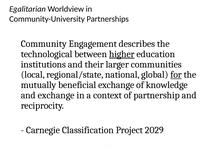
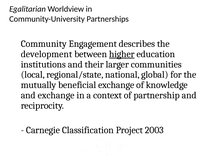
technological: technological -> development (47, 54)
for underline: present -> none (176, 74)
2029: 2029 -> 2003 (154, 130)
